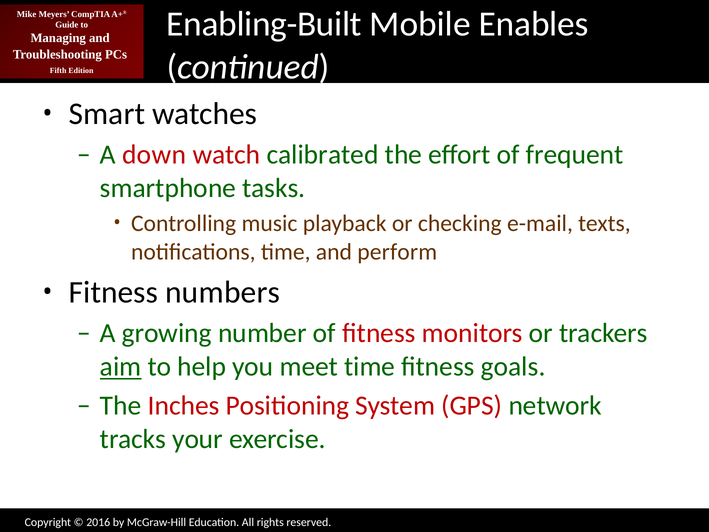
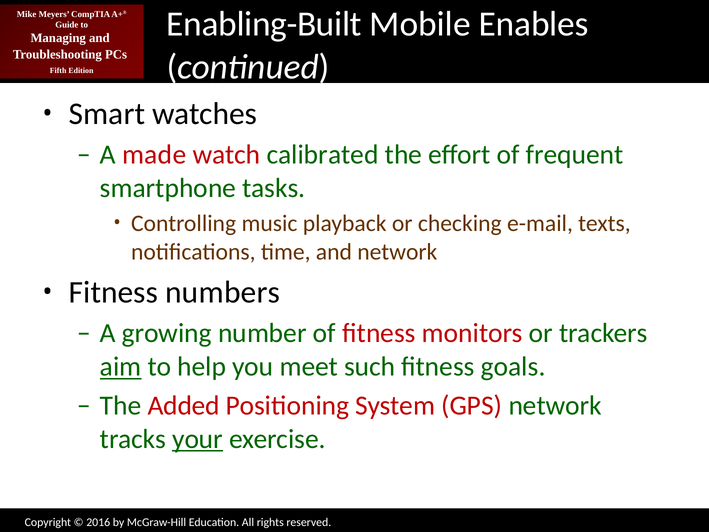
down: down -> made (154, 155)
and perform: perform -> network (397, 252)
meet time: time -> such (370, 367)
Inches: Inches -> Added (184, 405)
your underline: none -> present (198, 439)
